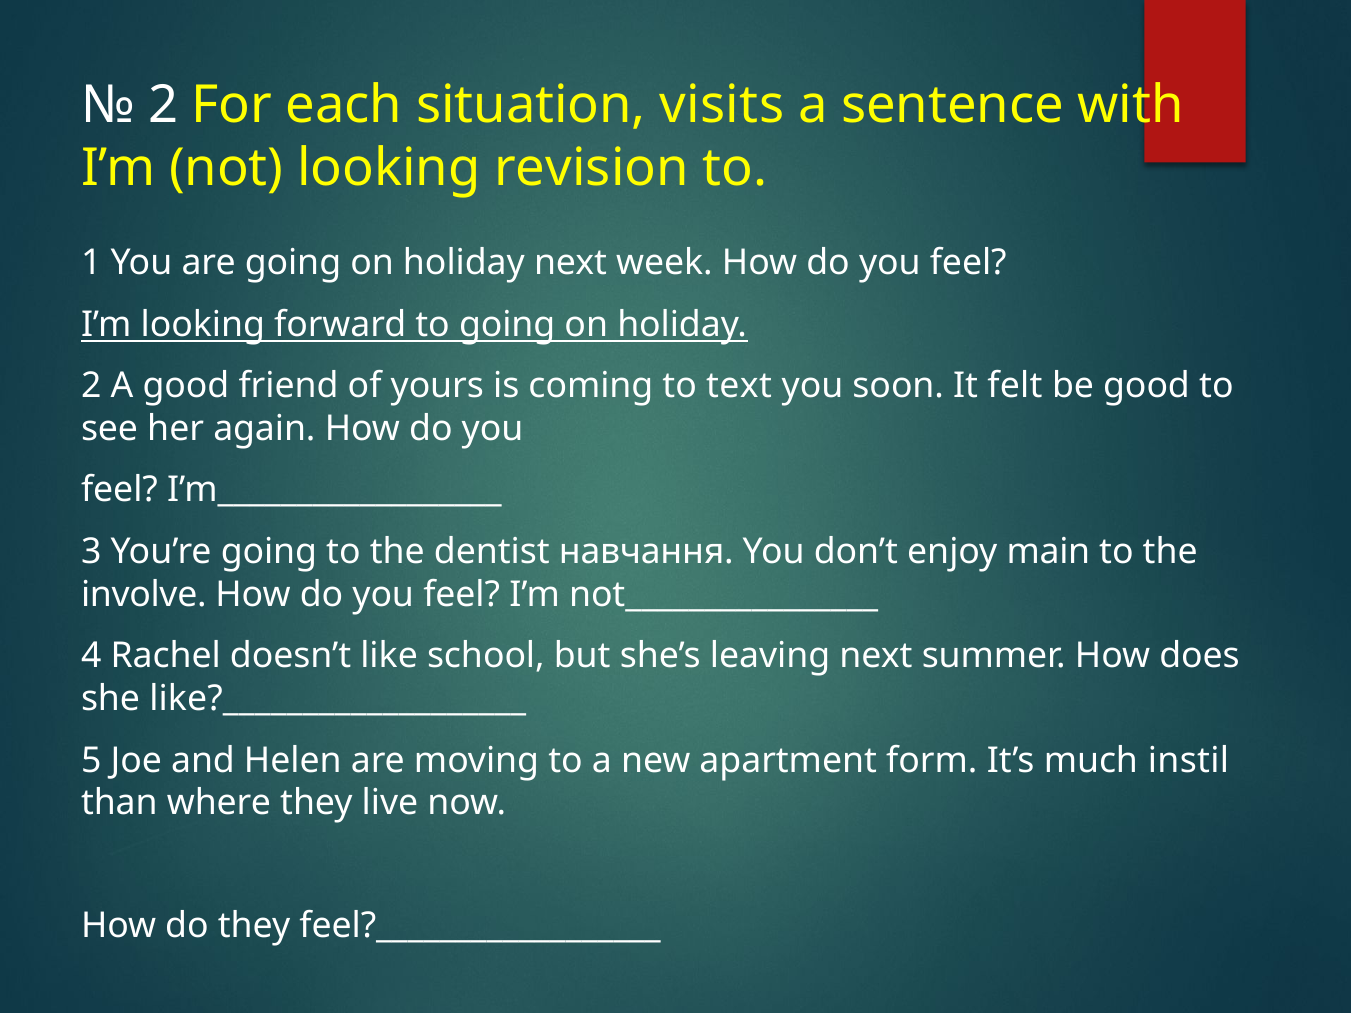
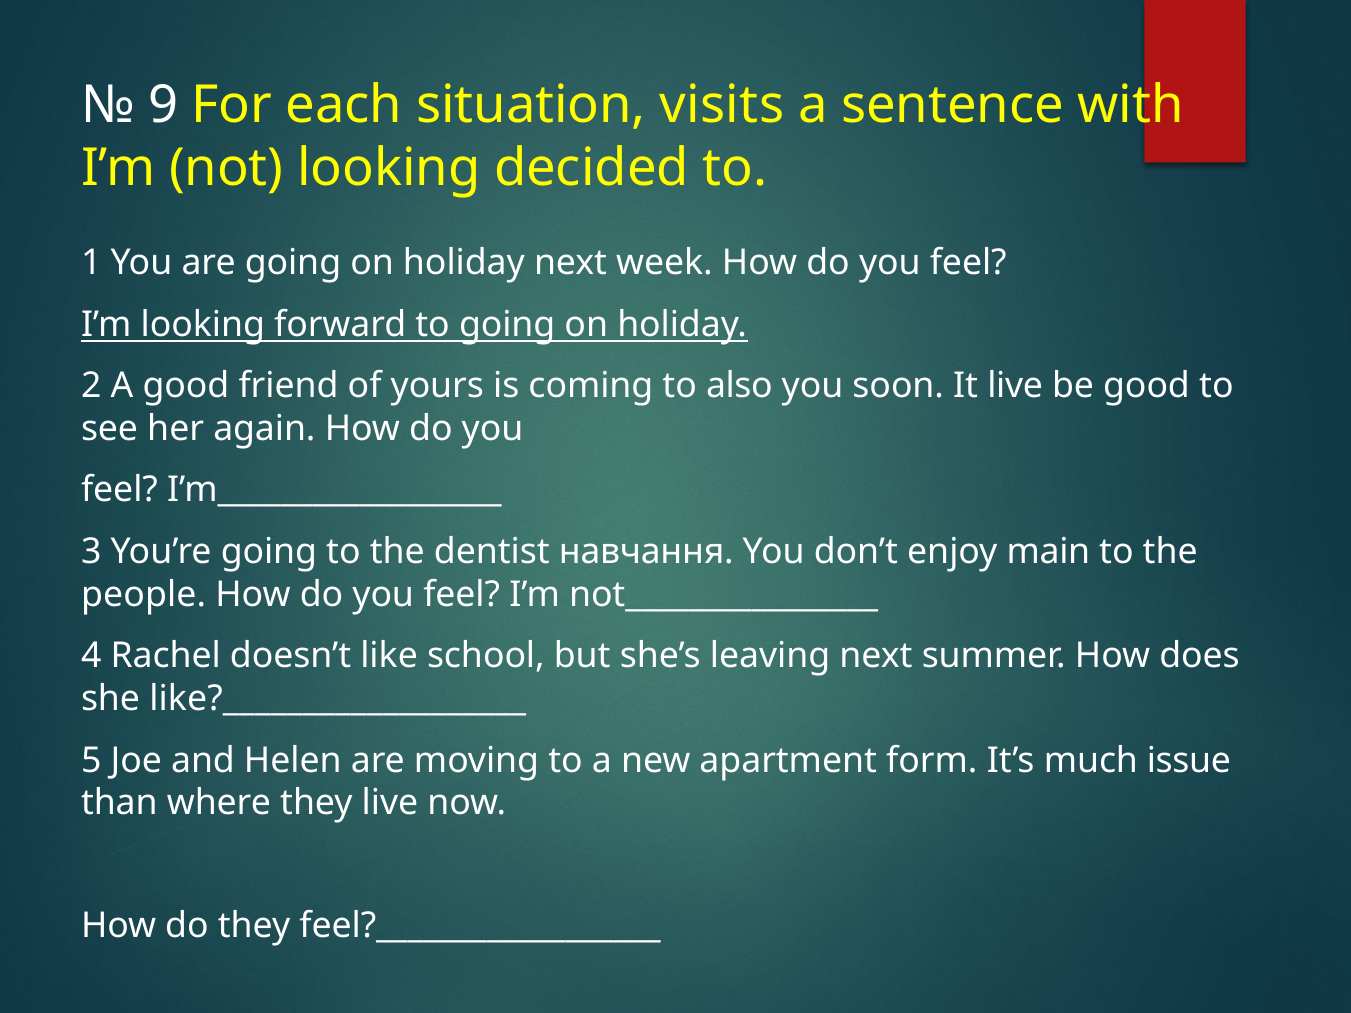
2: 2 -> 9 (163, 105)
revision: revision -> decided (592, 168)
text: text -> also (739, 386)
It felt: felt -> live (1015, 386)
involve: involve -> people (144, 595)
instil: instil -> issue (1189, 760)
